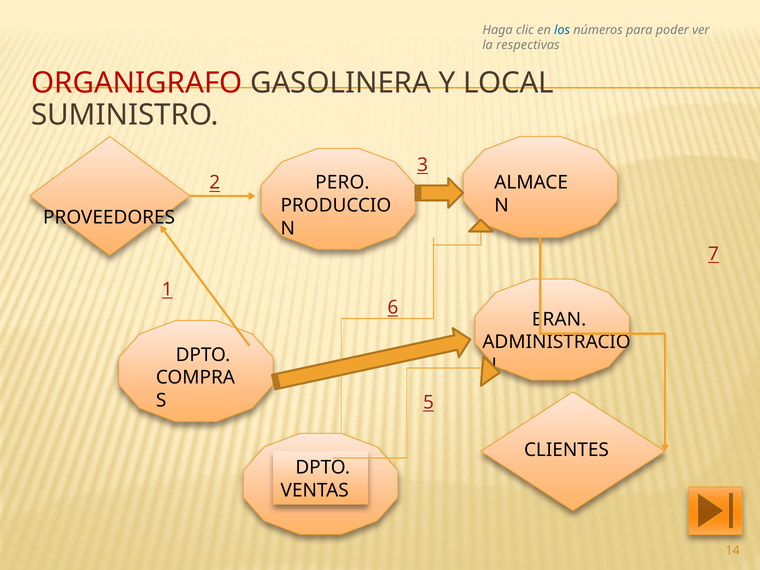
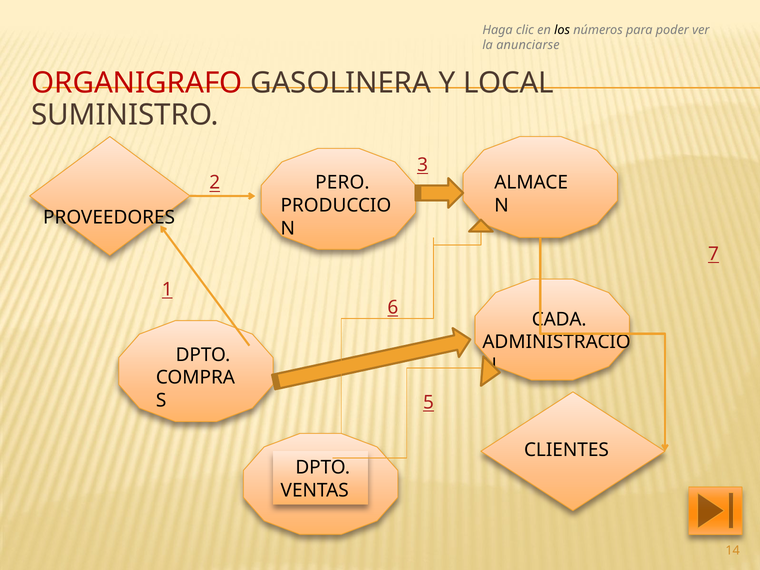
los colour: blue -> black (562, 30)
respectivas: respectivas -> anunciarse (528, 45)
ERAN: ERAN -> CADA (559, 319)
